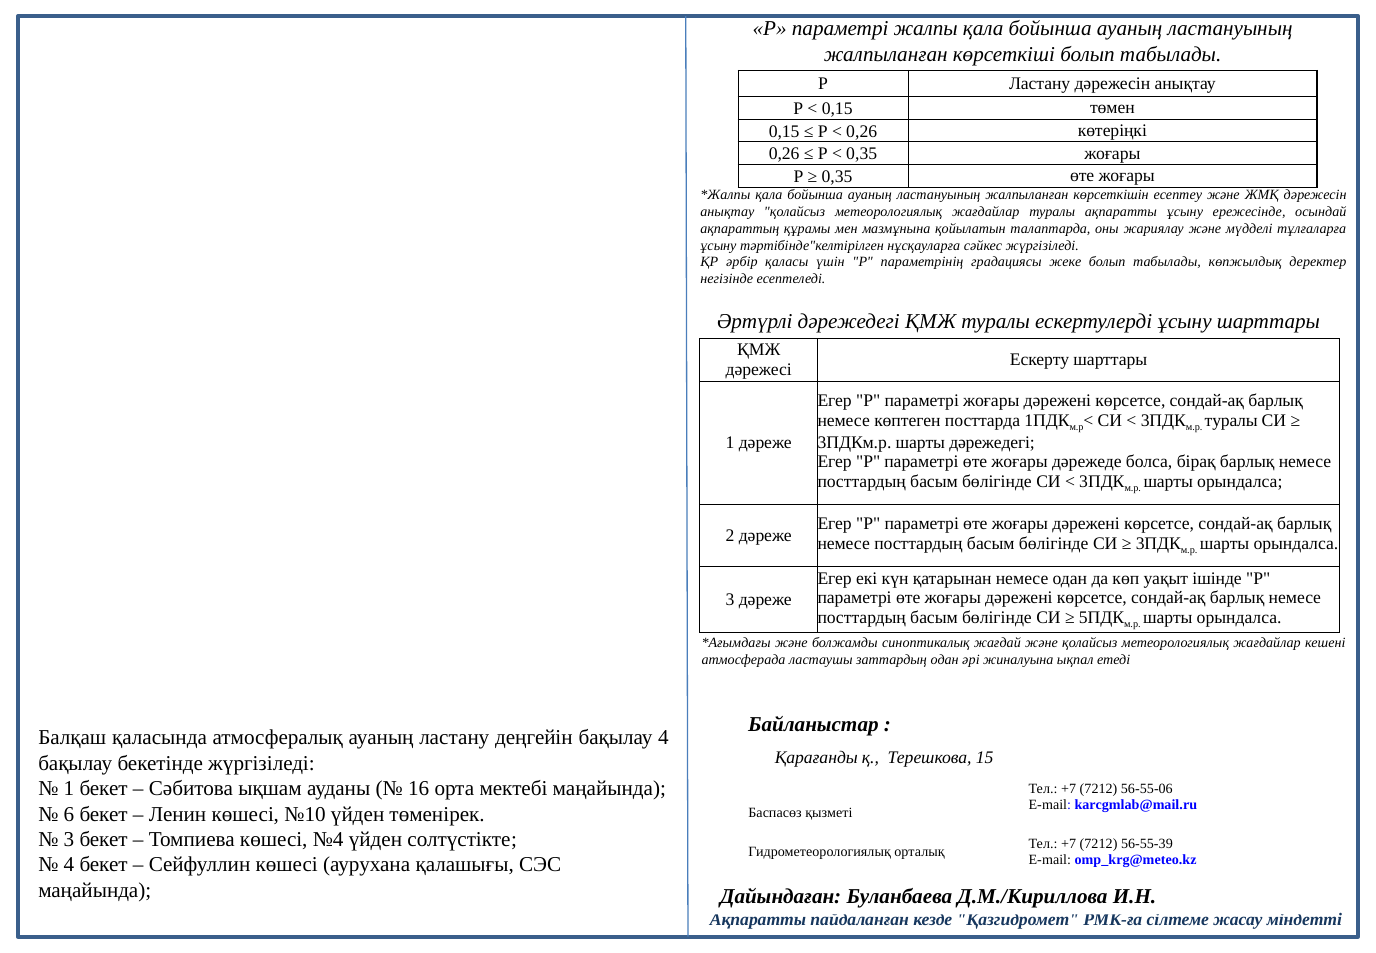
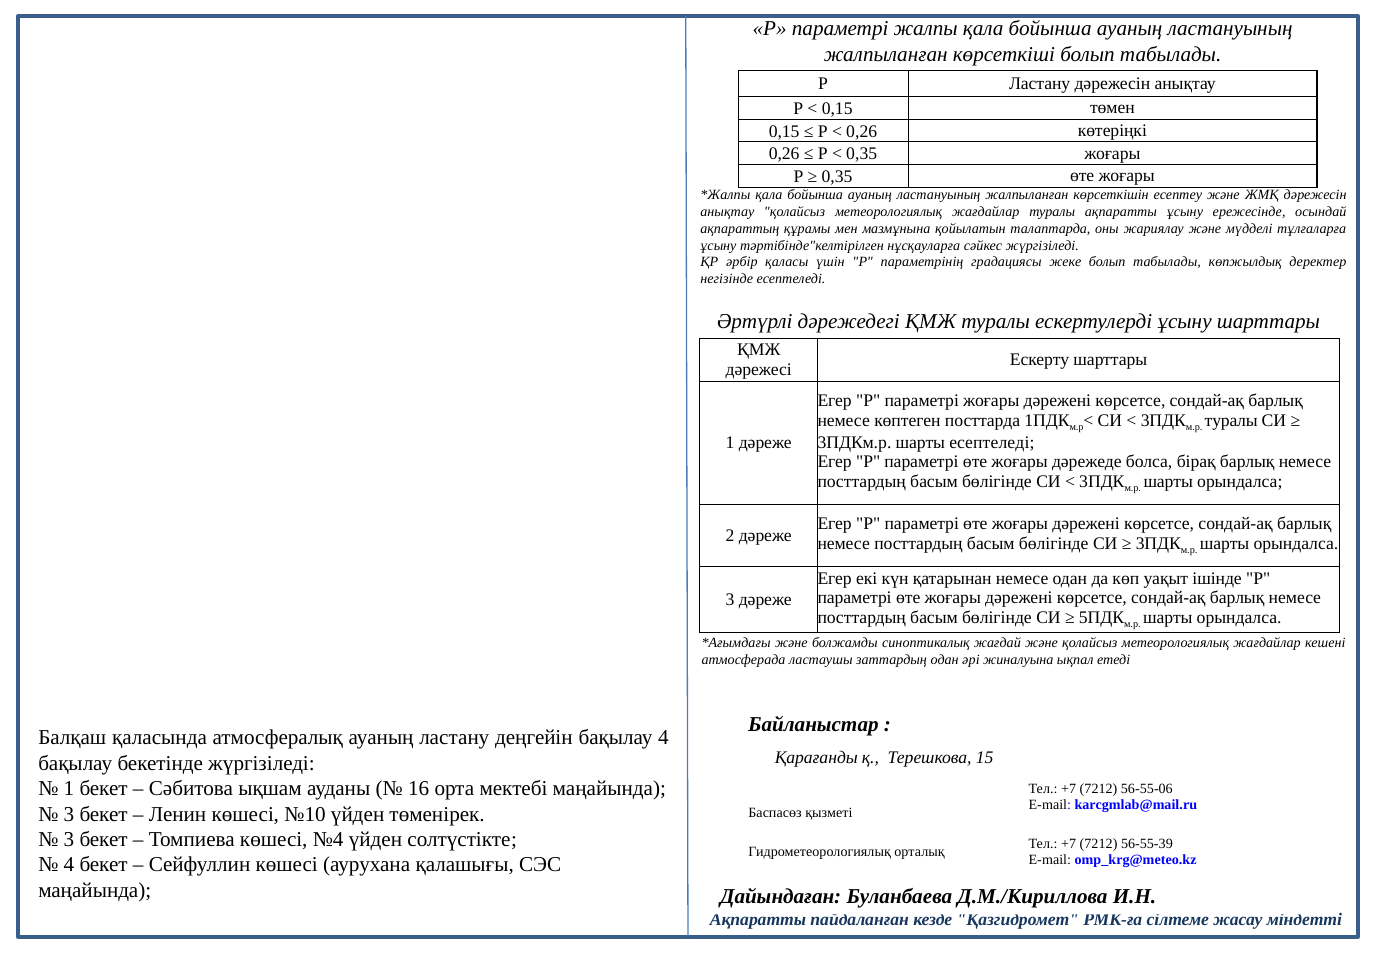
шарты дәрежедегі: дәрежедегі -> есептеледі (992, 442)
6: 6 -> 3 (69, 814)
